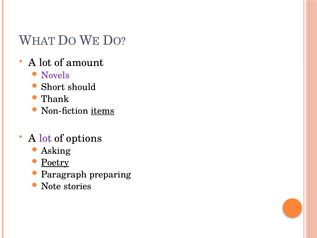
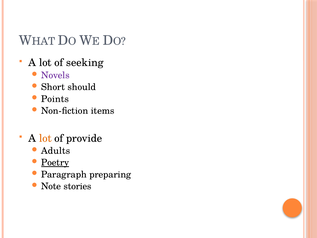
amount: amount -> seeking (85, 63)
Thank: Thank -> Points (55, 99)
items underline: present -> none (103, 111)
lot colour: purple -> orange (45, 138)
options: options -> provide (84, 138)
Asking: Asking -> Adults (56, 151)
